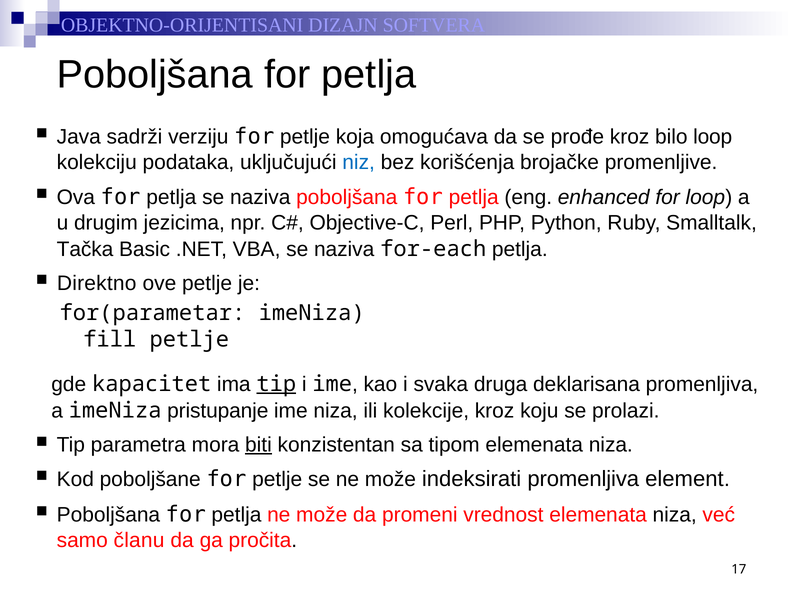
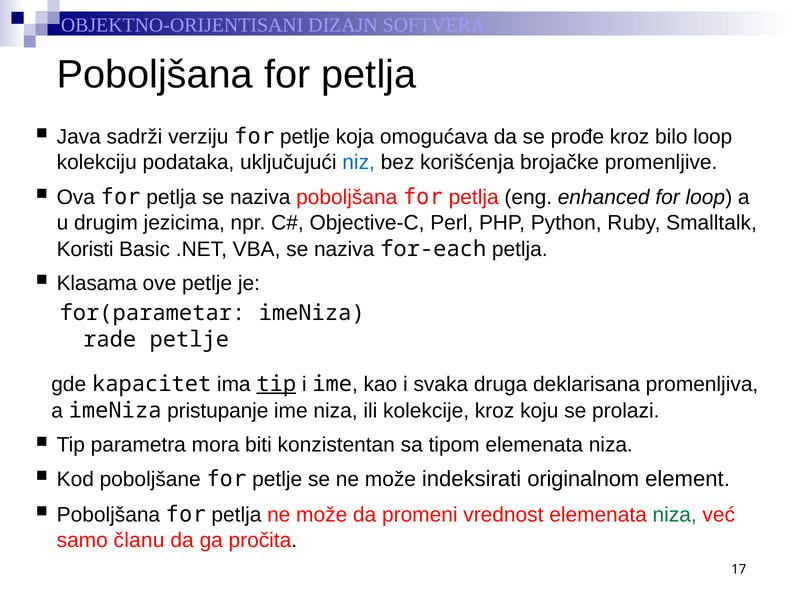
Tačka: Tačka -> Koristi (85, 249)
Direktno: Direktno -> Klasama (97, 283)
fill: fill -> rade (110, 339)
biti underline: present -> none (258, 444)
indeksirati promenljiva: promenljiva -> originalnom (583, 479)
niza colour: black -> green (675, 514)
